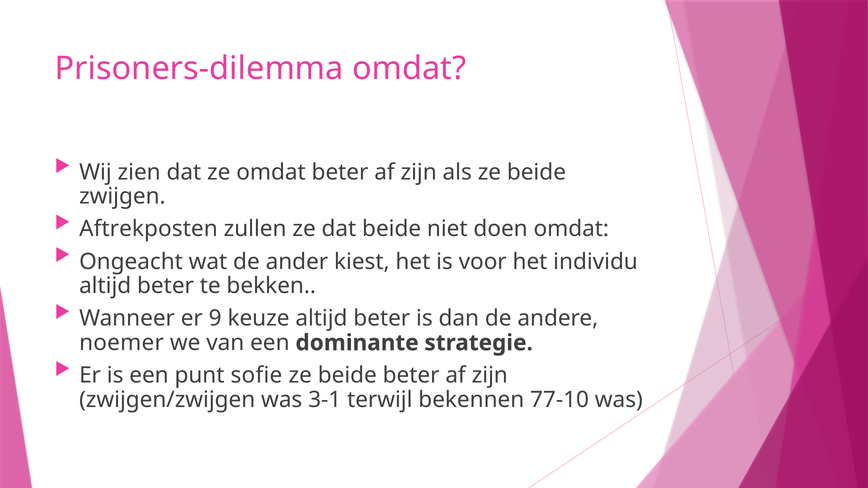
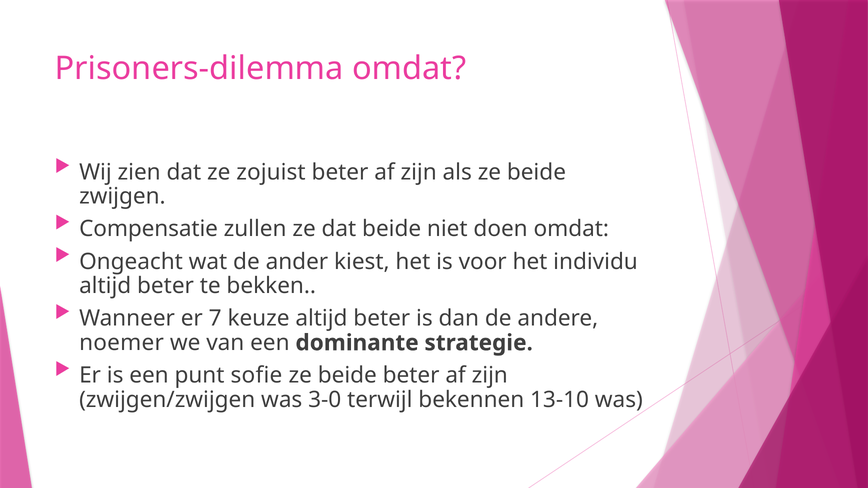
ze omdat: omdat -> zojuist (271, 172)
Aftrekposten: Aftrekposten -> Compensatie (149, 229)
9: 9 -> 7 (215, 319)
3-1: 3-1 -> 3-0 (325, 400)
77-10: 77-10 -> 13-10 (560, 400)
